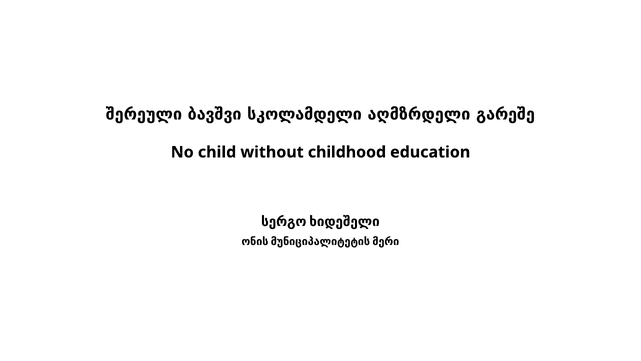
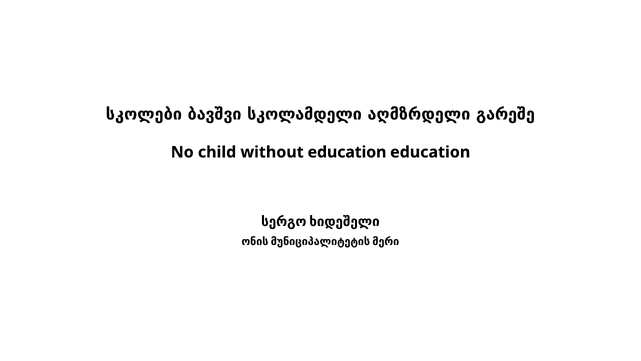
შერეული: შერეული -> სკოლები (144, 114)
without childhood: childhood -> education (347, 152)
